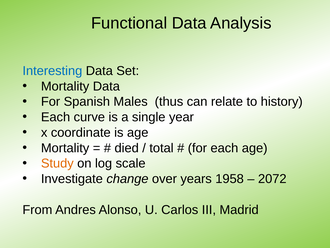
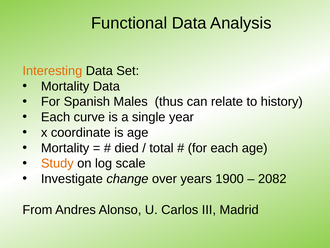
Interesting colour: blue -> orange (52, 71)
1958: 1958 -> 1900 (230, 179)
2072: 2072 -> 2082 (272, 179)
